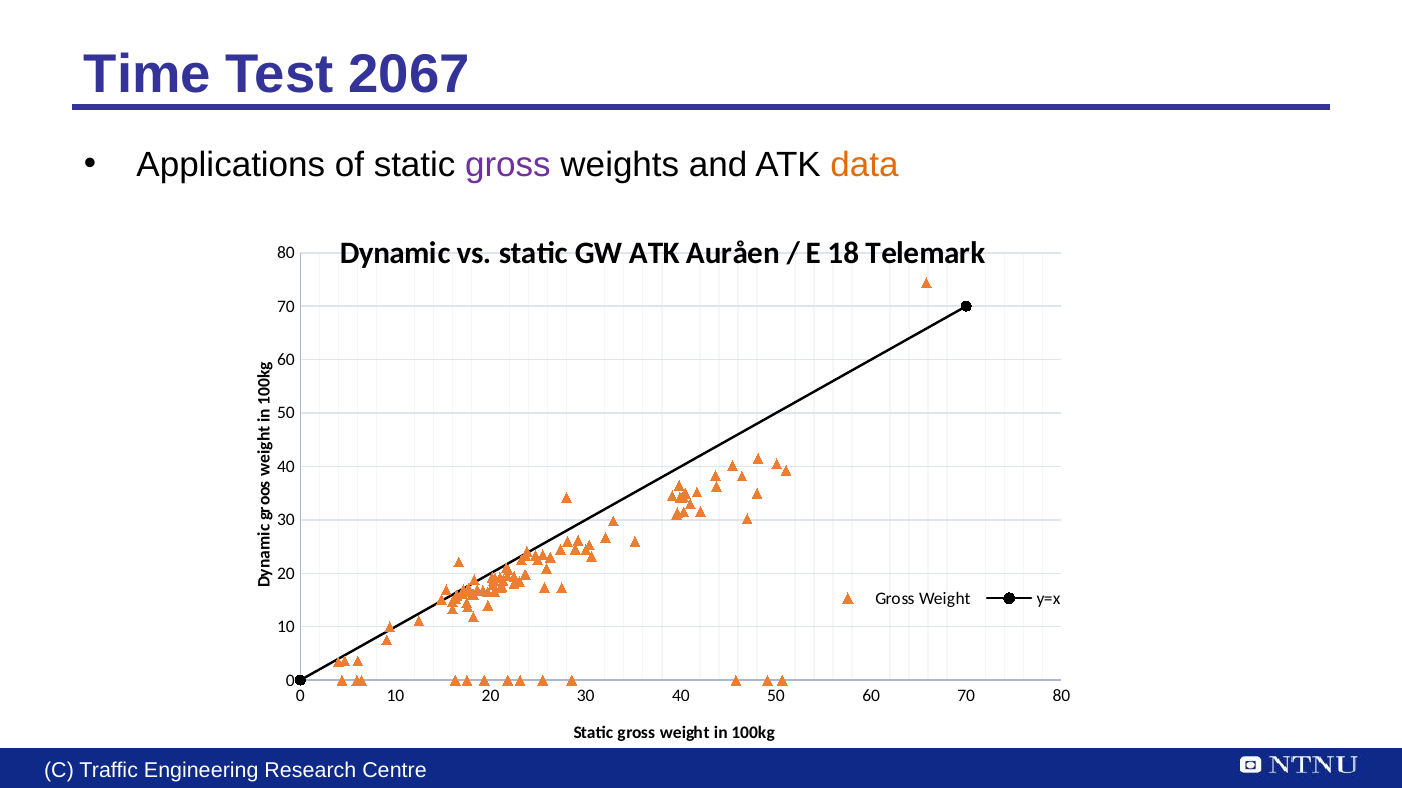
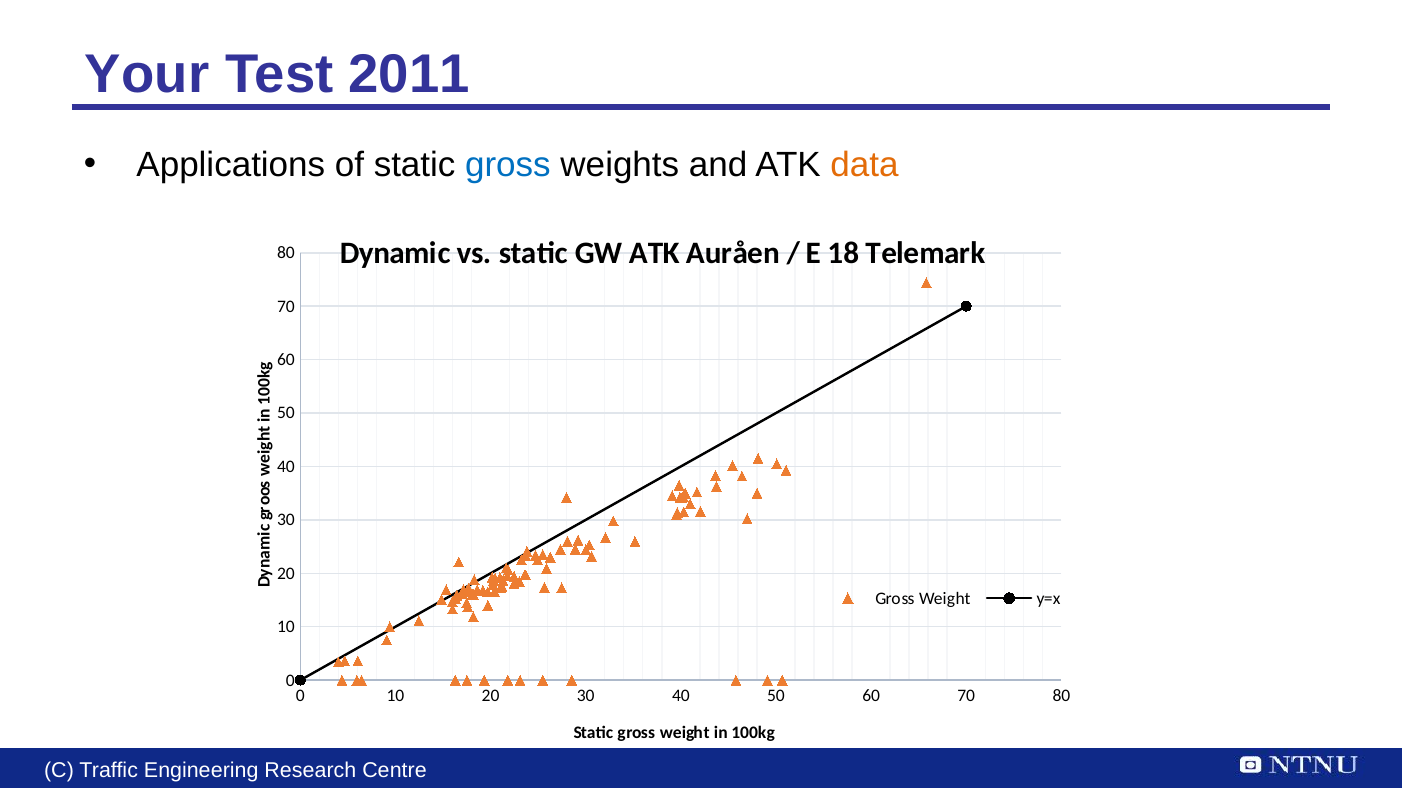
Time: Time -> Your (147, 75)
2067: 2067 -> 2011 (409, 75)
gross colour: purple -> blue (508, 165)
